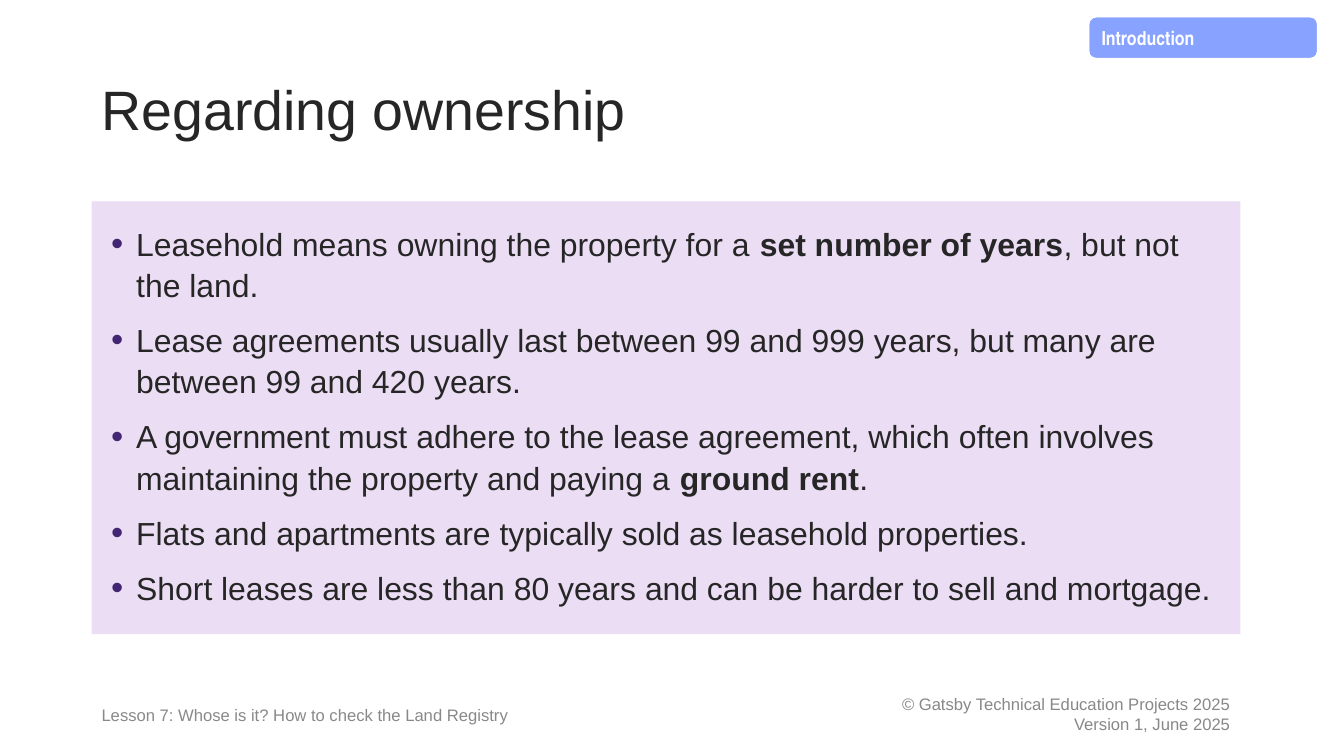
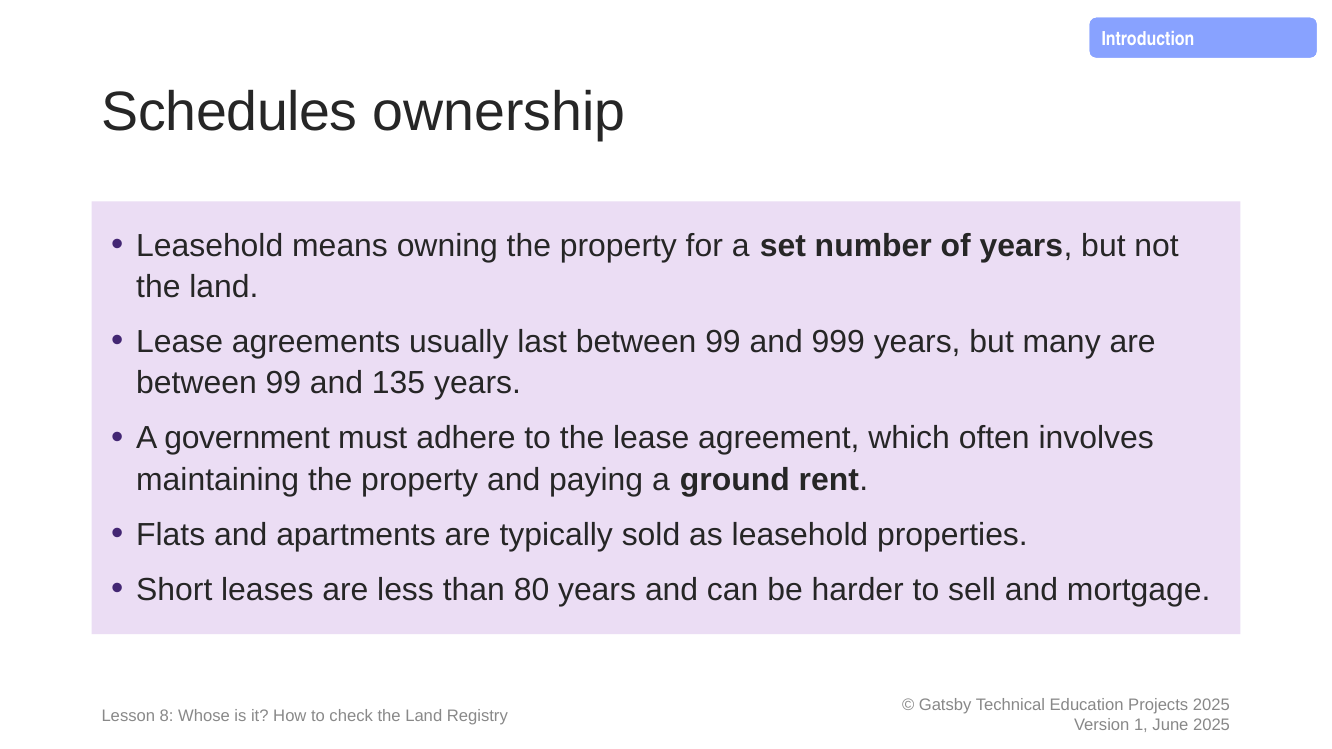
Regarding: Regarding -> Schedules (230, 112)
420: 420 -> 135 (399, 383)
7: 7 -> 8 (167, 716)
